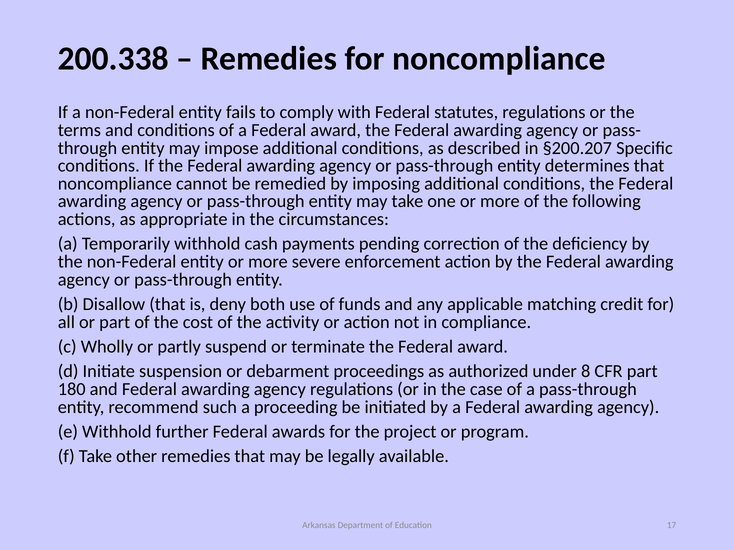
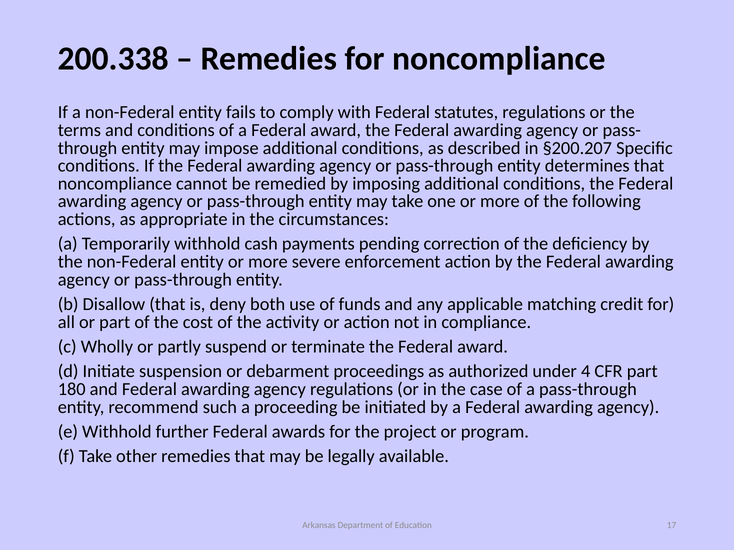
8: 8 -> 4 (586, 372)
